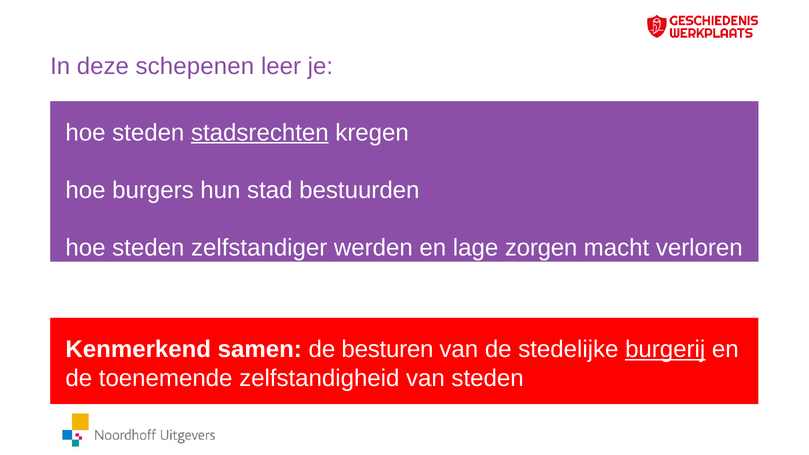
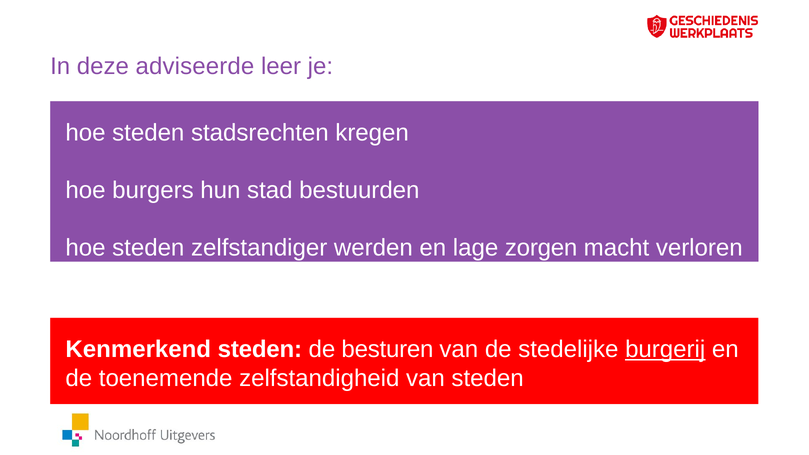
schepenen: schepenen -> adviseerde (195, 66)
stadsrechten underline: present -> none (260, 133)
Kenmerkend samen: samen -> steden (260, 349)
